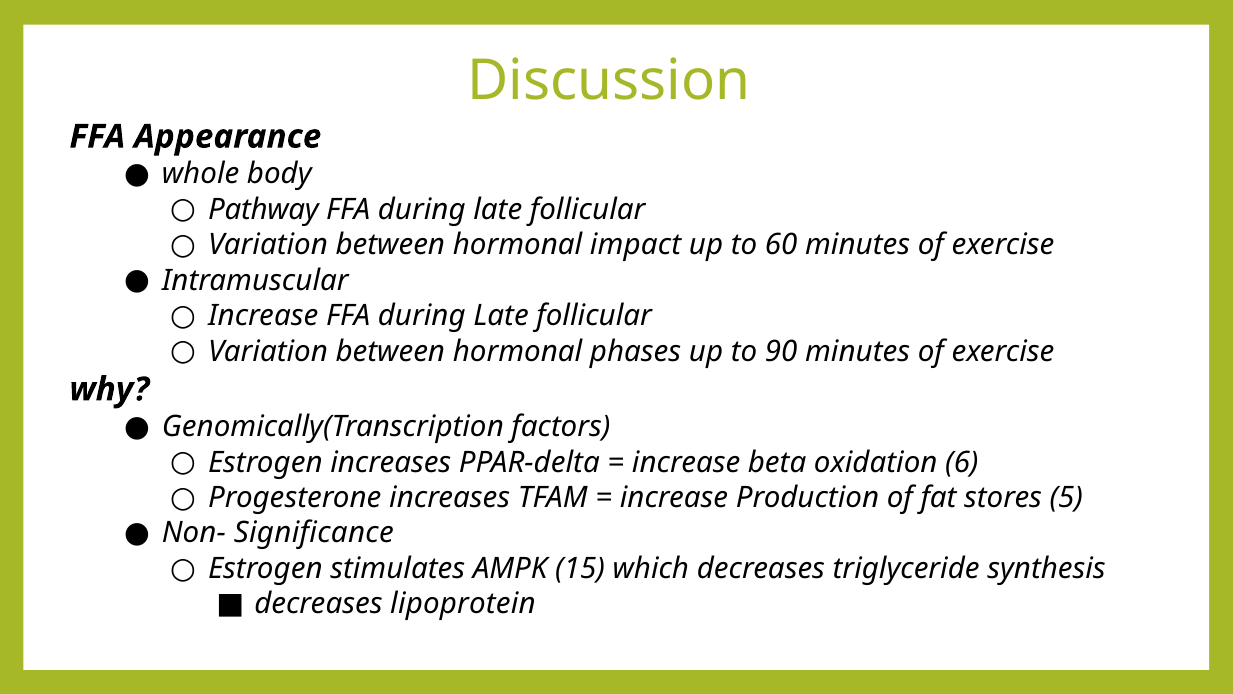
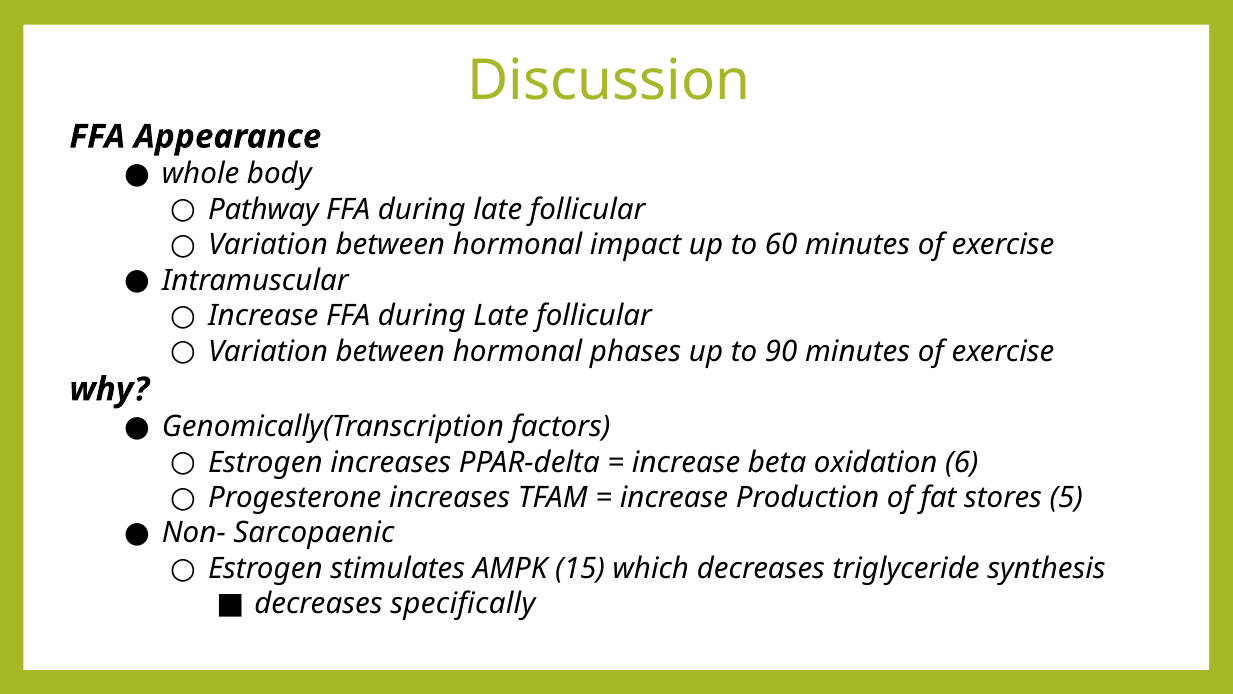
Significance: Significance -> Sarcopaenic (314, 533)
lipoprotein: lipoprotein -> specifically (463, 604)
